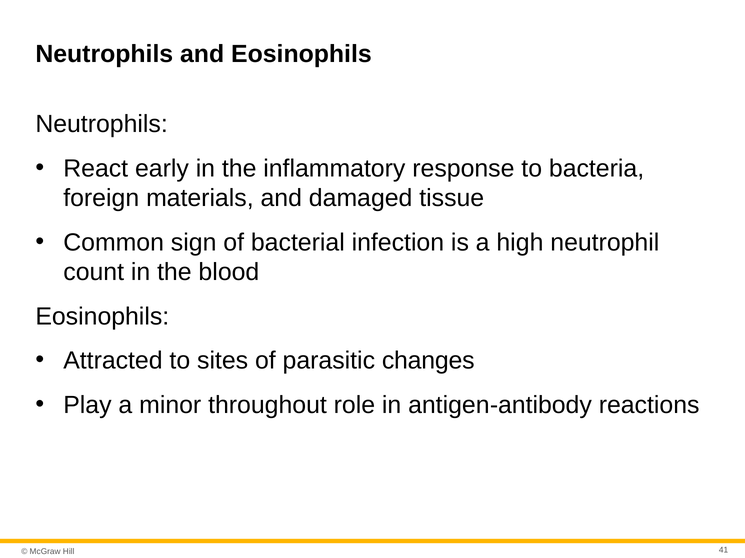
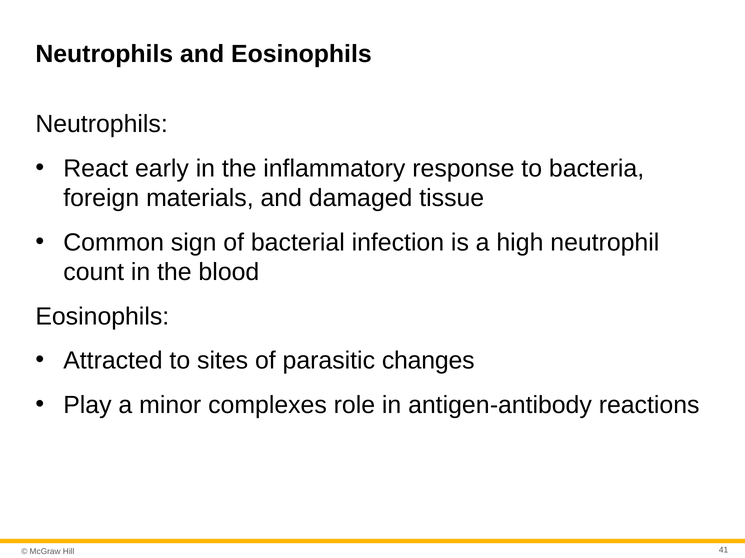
throughout: throughout -> complexes (268, 405)
